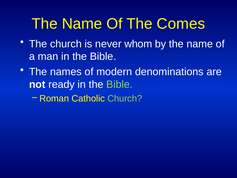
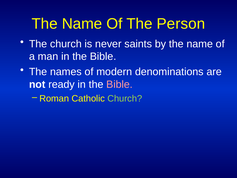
Comes: Comes -> Person (181, 24)
whom: whom -> saints (138, 44)
Bible colour: light green -> pink (119, 84)
